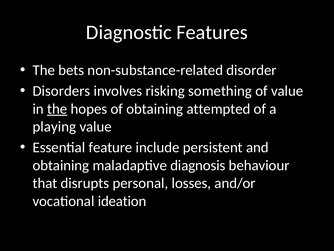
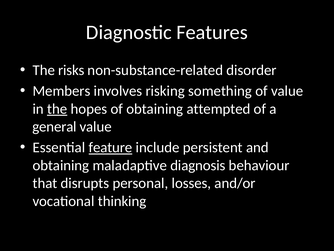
bets: bets -> risks (71, 70)
Disorders: Disorders -> Members (61, 91)
playing: playing -> general (54, 126)
feature underline: none -> present (111, 147)
ideation: ideation -> thinking (122, 201)
